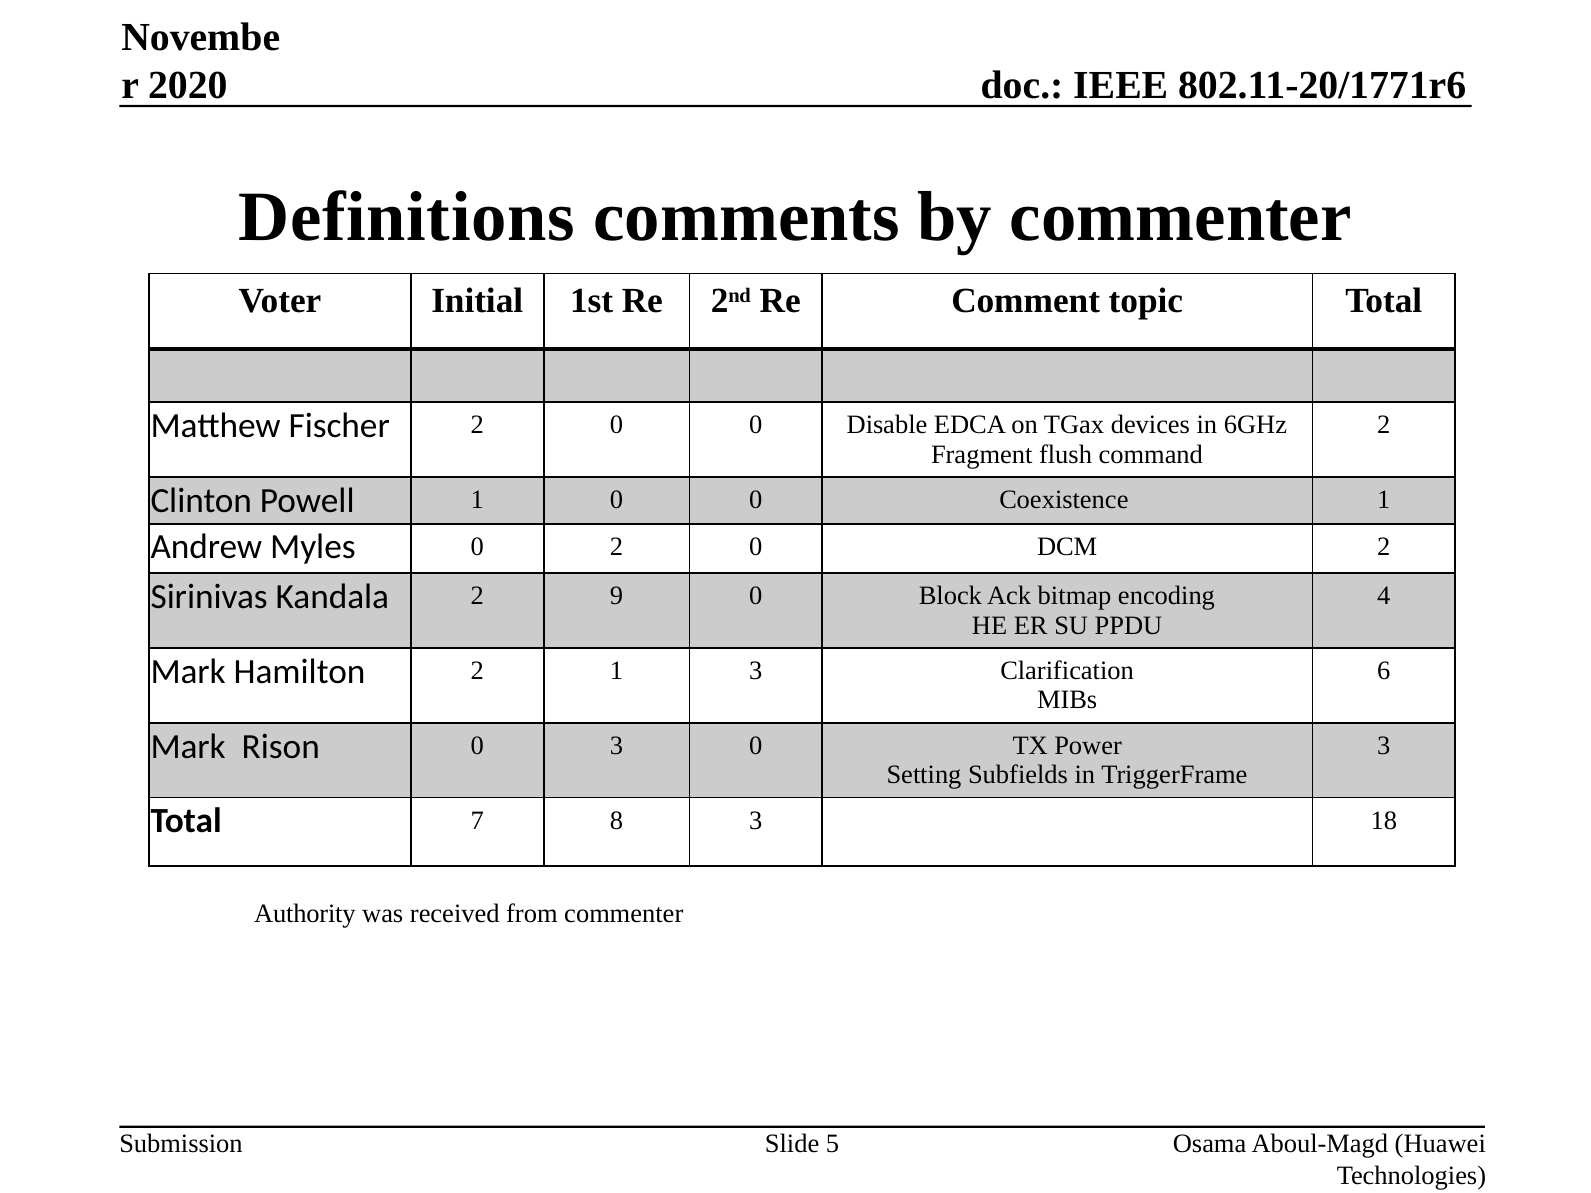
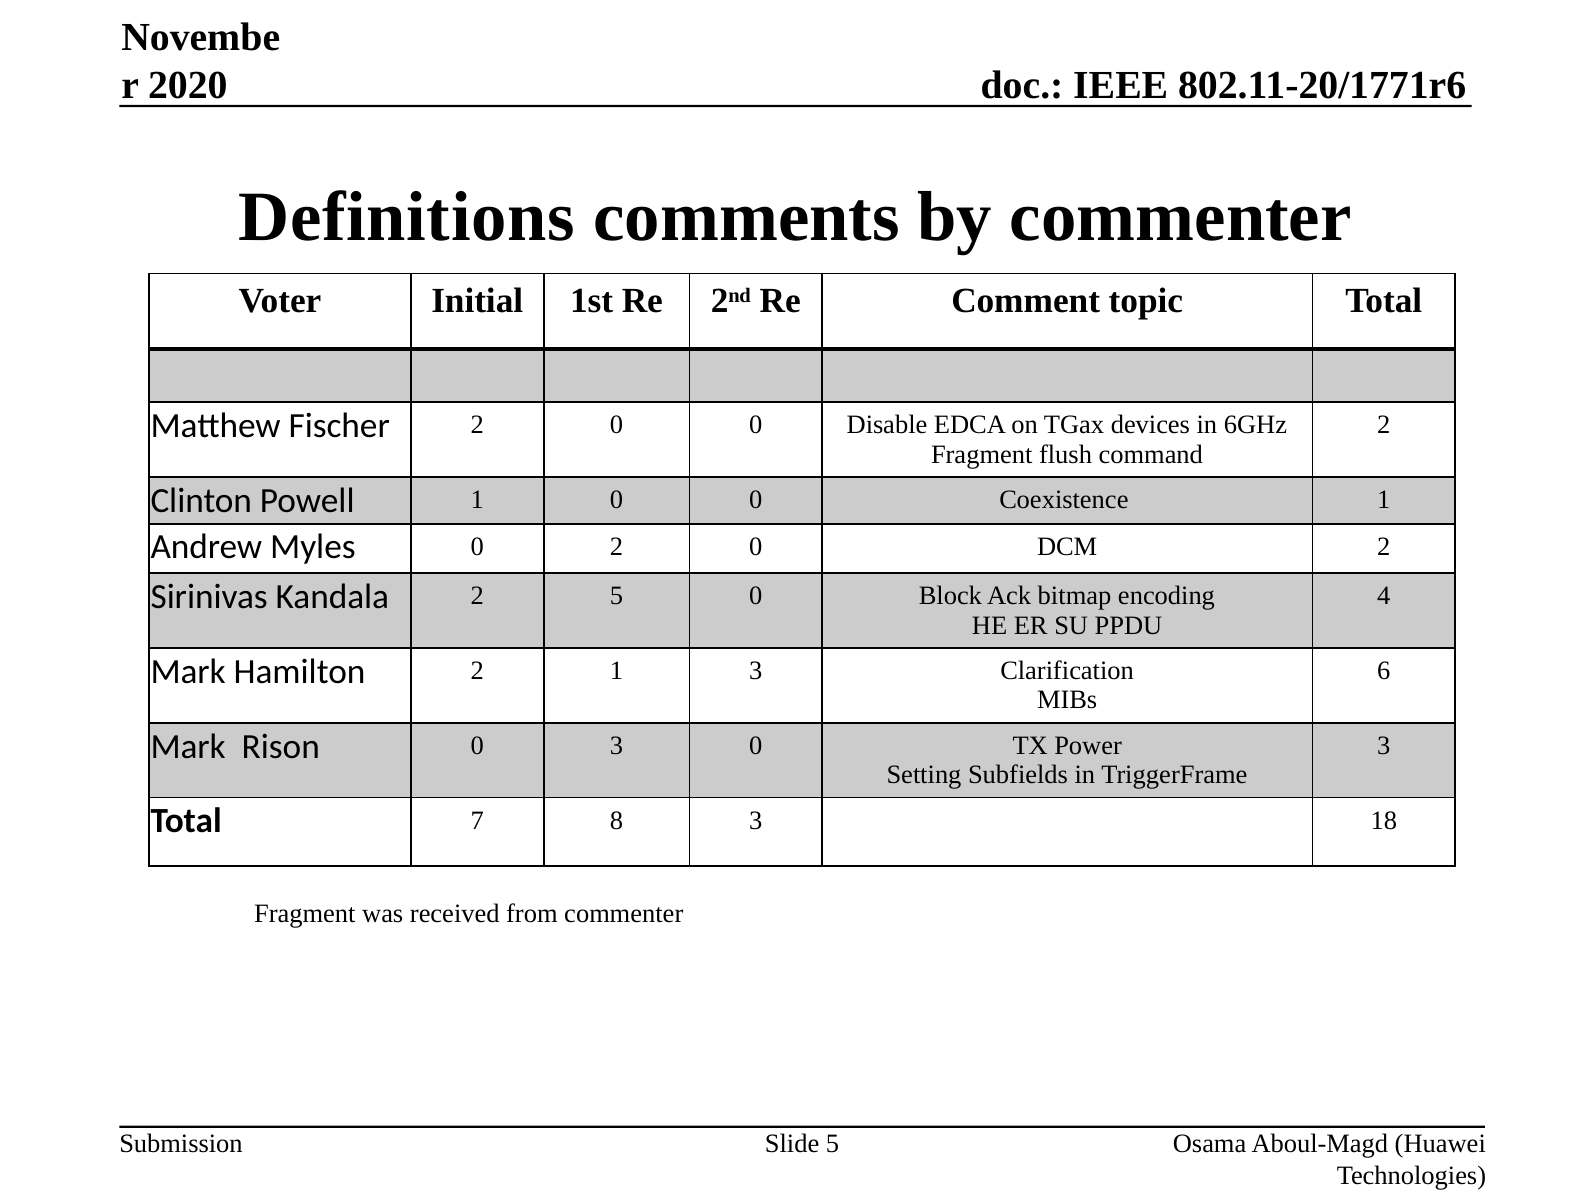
2 9: 9 -> 5 (617, 596)
Authority: Authority -> Fragment (305, 914)
